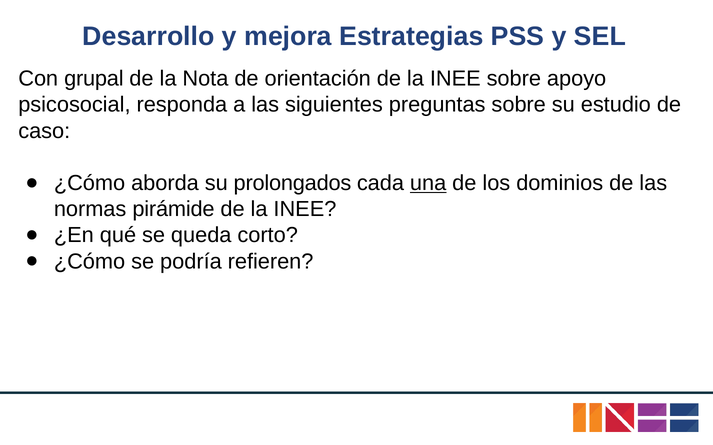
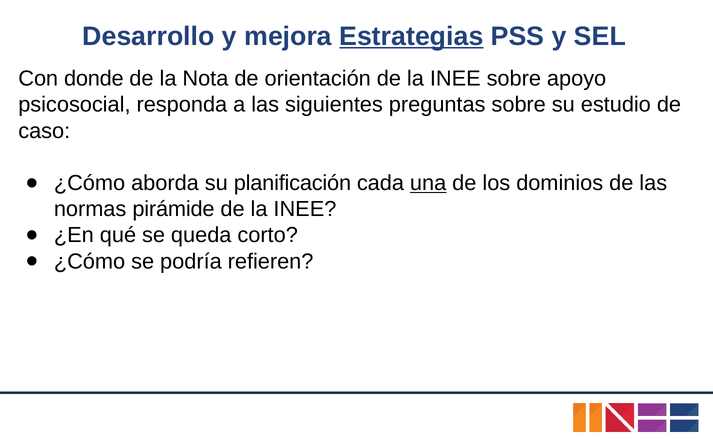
Estrategias underline: none -> present (411, 36)
grupal: grupal -> donde (94, 79)
prolongados: prolongados -> planificación (292, 183)
